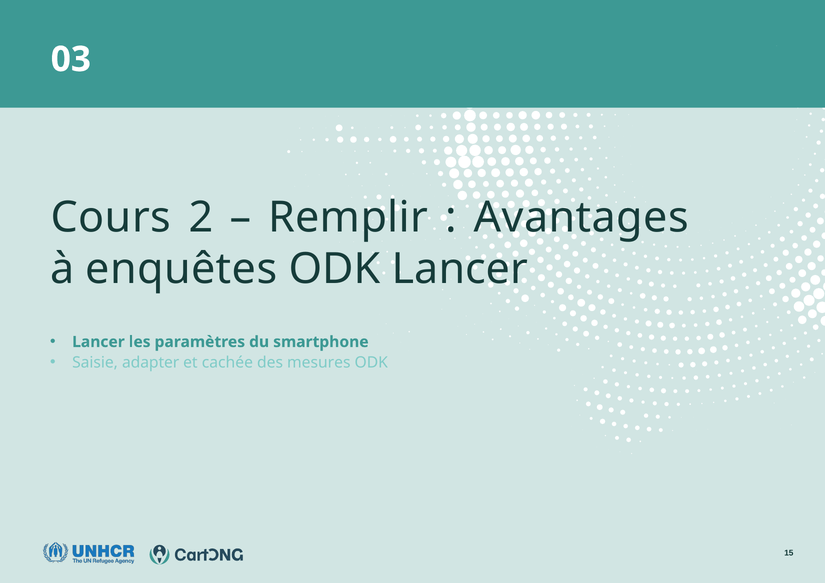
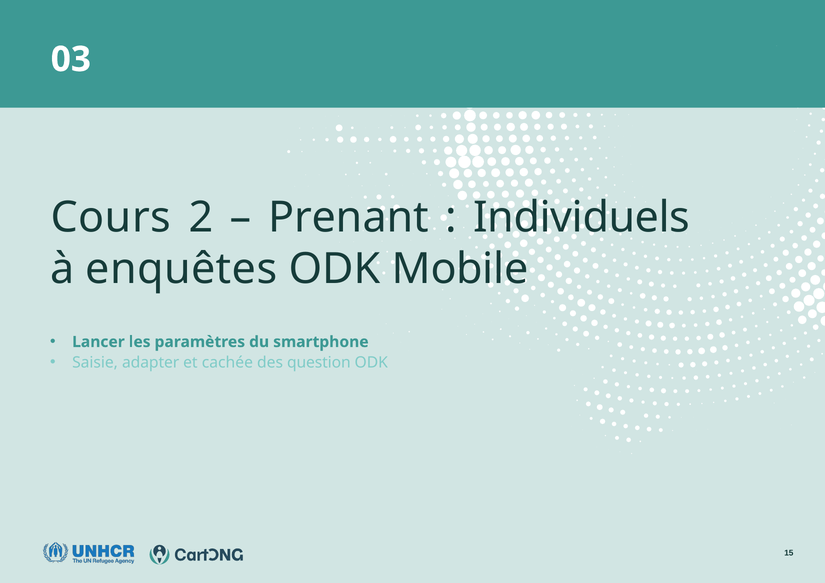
Remplir: Remplir -> Prenant (348, 218)
Avantages: Avantages -> Individuels (582, 218)
ODK Lancer: Lancer -> Mobile (460, 269)
mesures: mesures -> question (319, 363)
